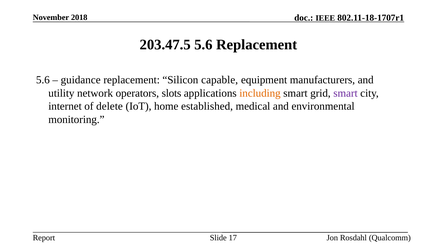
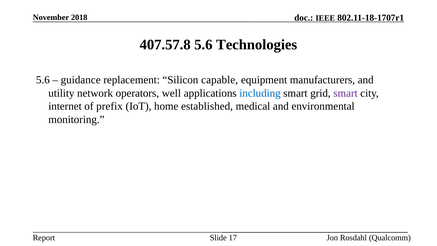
203.47.5: 203.47.5 -> 407.57.8 (165, 45)
5.6 Replacement: Replacement -> Technologies (257, 45)
slots: slots -> well (171, 93)
including colour: orange -> blue (260, 93)
delete: delete -> prefix (110, 106)
